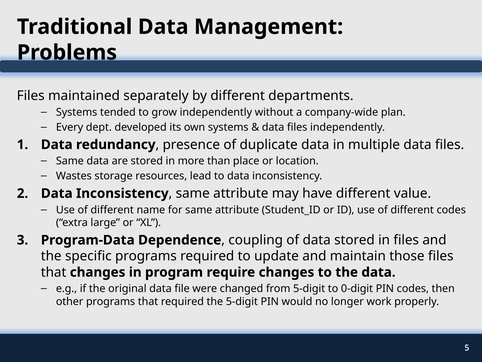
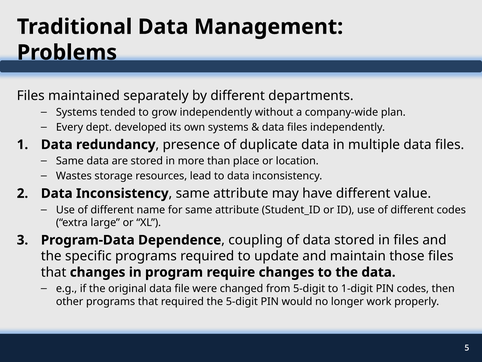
0-digit: 0-digit -> 1-digit (357, 288)
